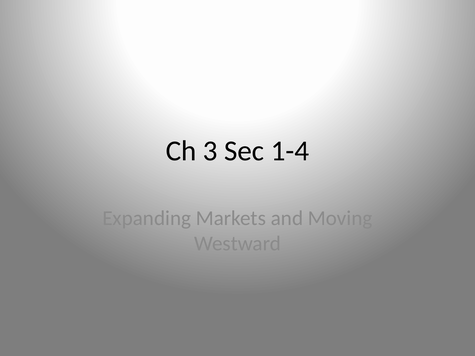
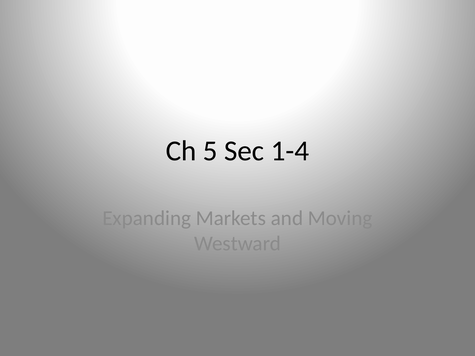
3: 3 -> 5 (210, 151)
